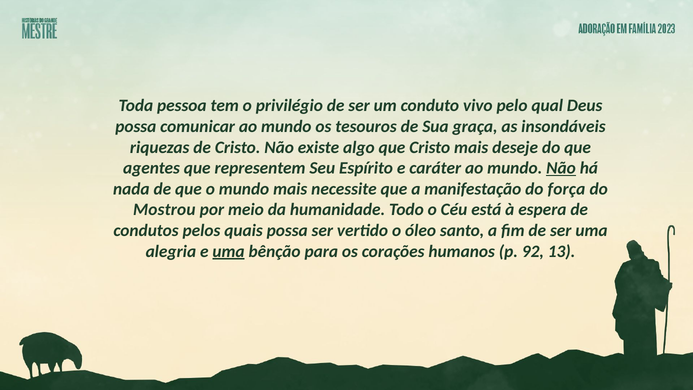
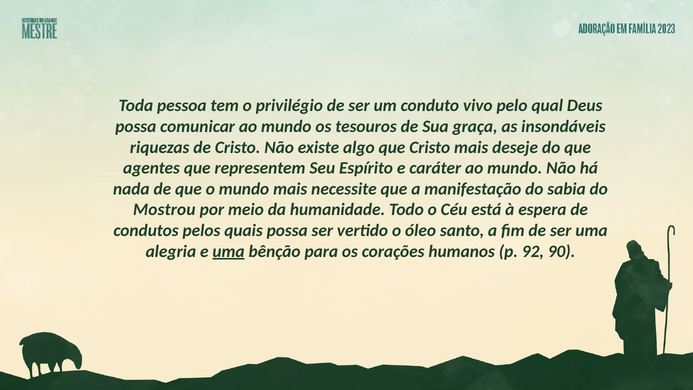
Não underline: present -> none (561, 168)
força: força -> sabia (567, 189)
13: 13 -> 90 (562, 251)
